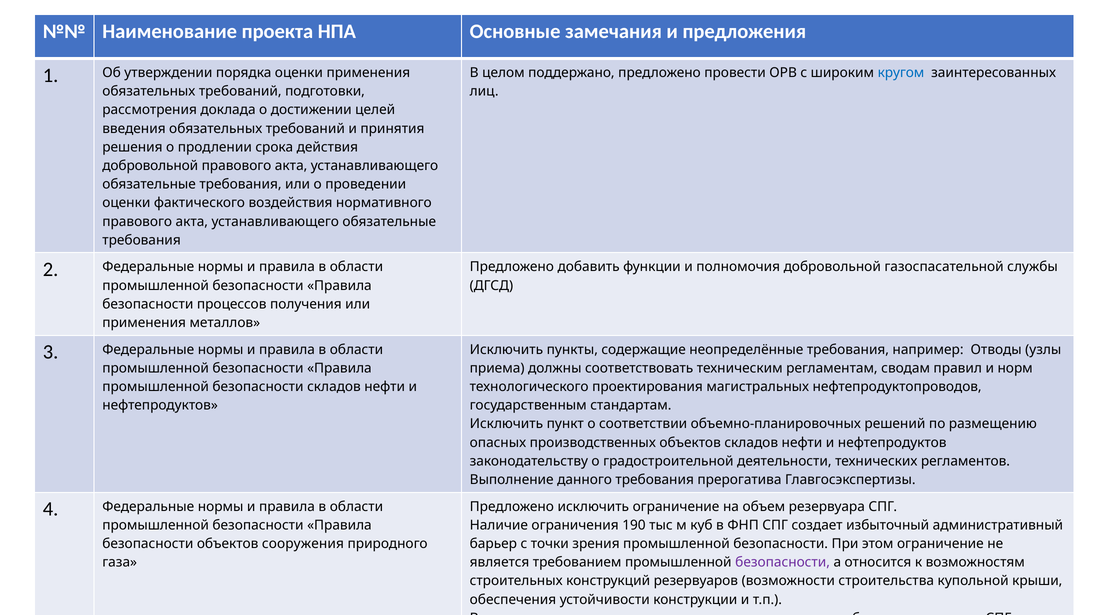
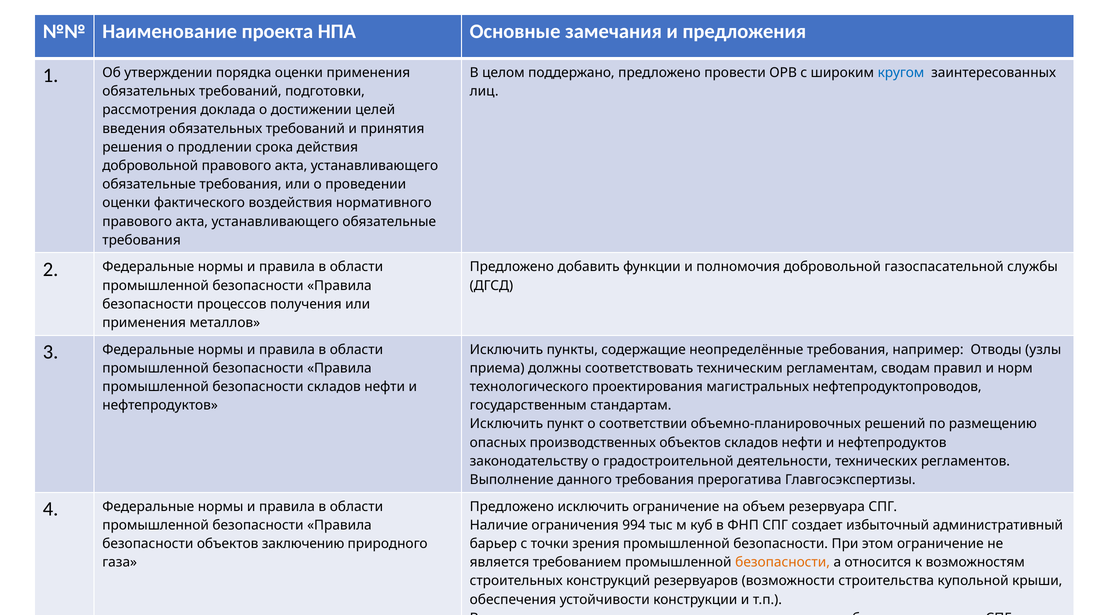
190: 190 -> 994 (634, 525)
сооружения: сооружения -> заключению (303, 544)
безопасности colour: purple -> orange (783, 563)
